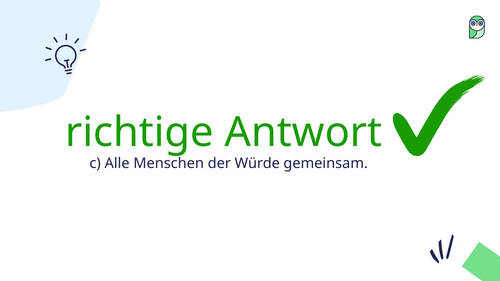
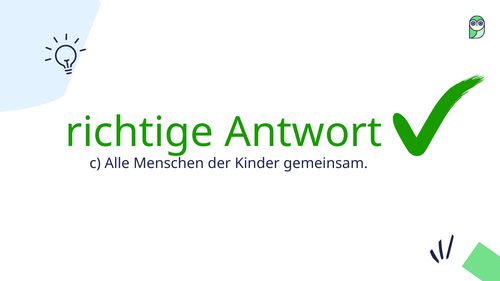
Würde: Würde -> Kinder (257, 164)
